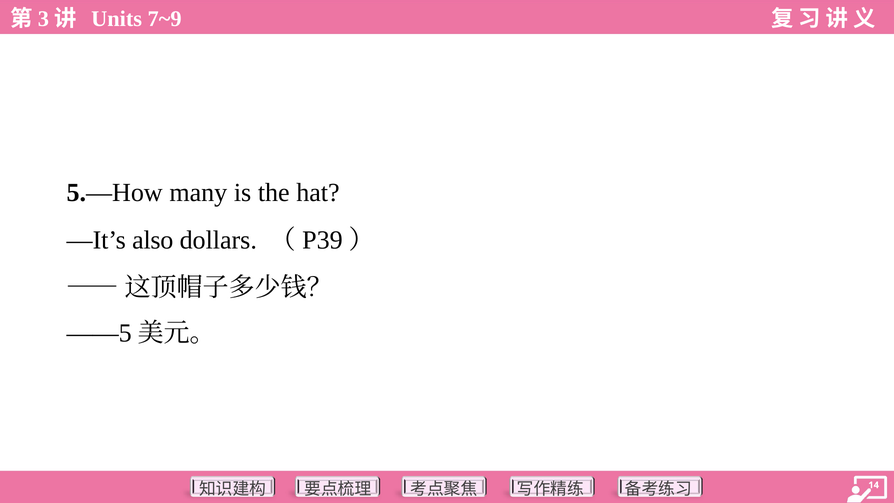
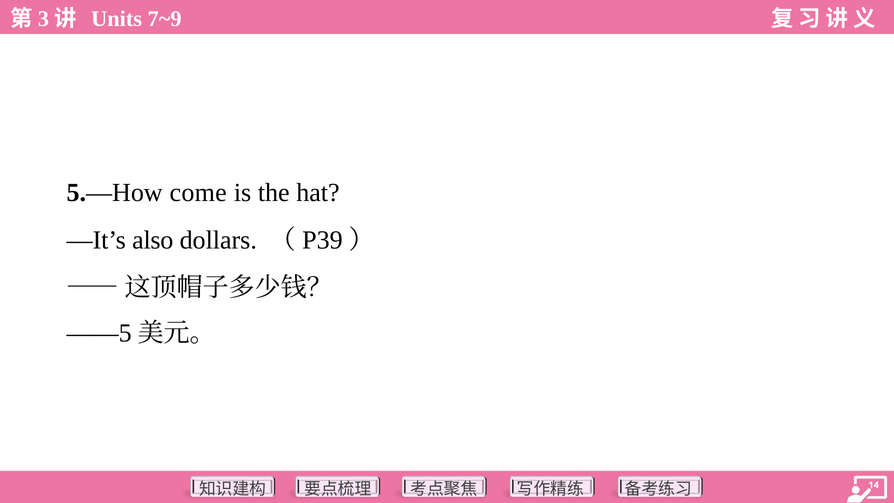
many: many -> come (198, 193)
